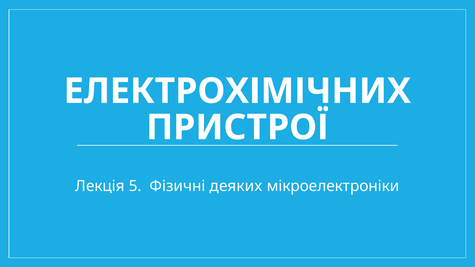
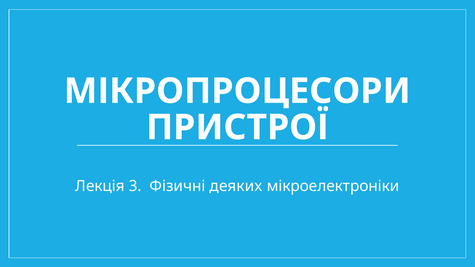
ЕЛЕКТРОХІМІЧНИХ: ЕЛЕКТРОХІМІЧНИХ -> МІКРОПРОЦЕСОРИ (237, 91)
5: 5 -> 3 (135, 186)
